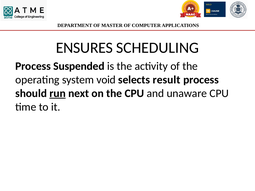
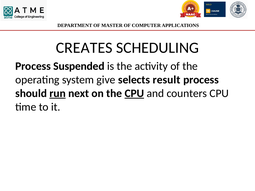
ENSURES: ENSURES -> CREATES (84, 48)
void: void -> give (106, 80)
CPU underline: none -> present (134, 93)
unaware: unaware -> counters (187, 93)
